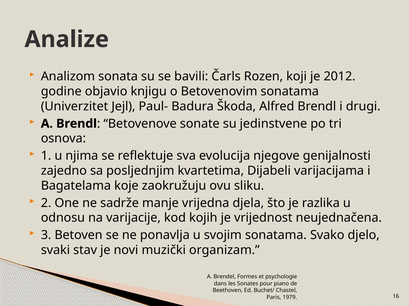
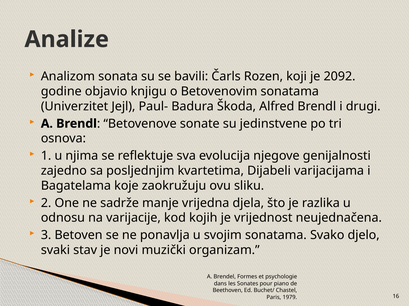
2012: 2012 -> 2092 (340, 77)
